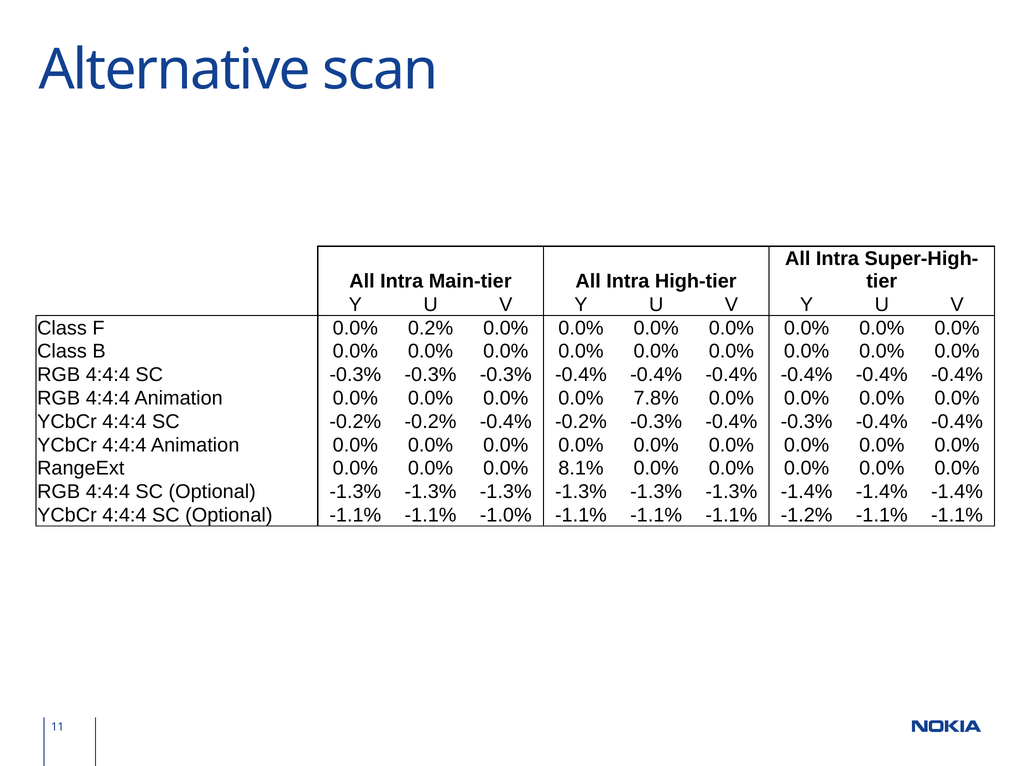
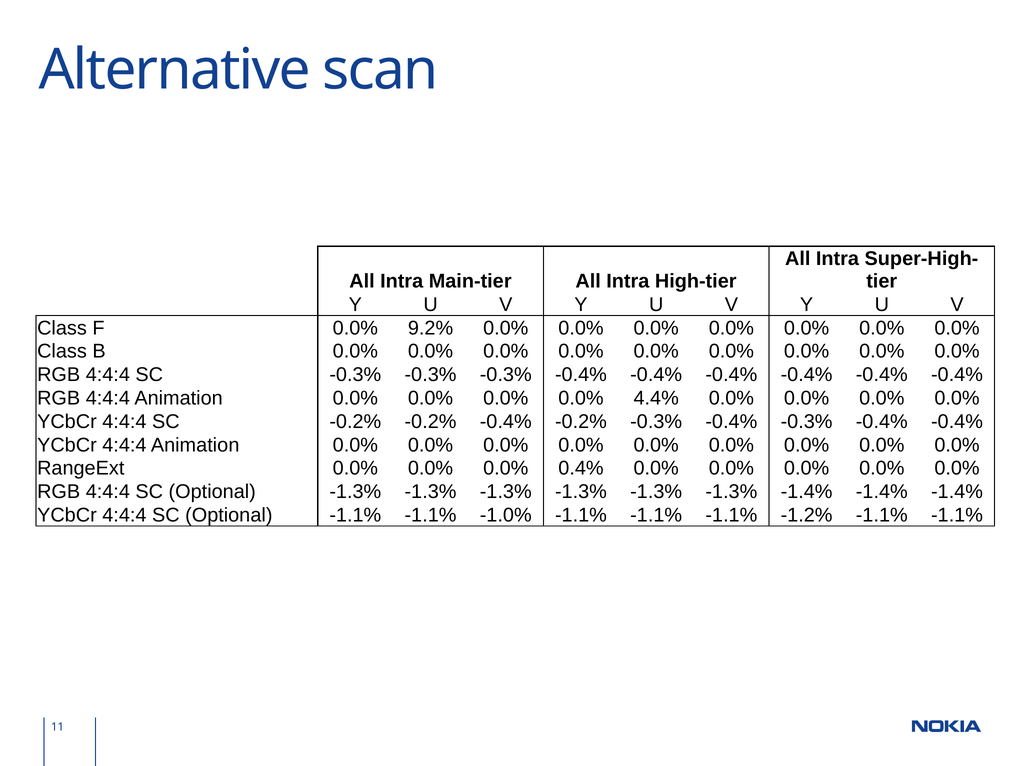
0.2%: 0.2% -> 9.2% (431, 328)
7.8%: 7.8% -> 4.4% (656, 398)
8.1%: 8.1% -> 0.4% (581, 468)
